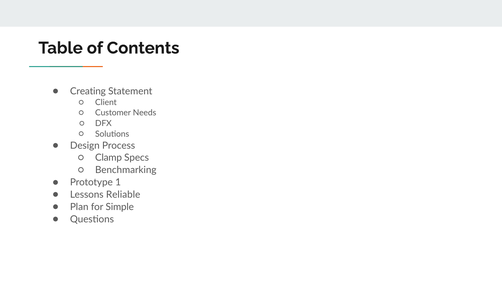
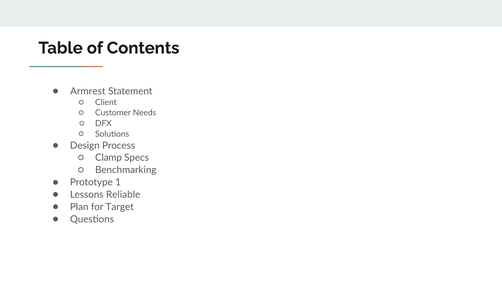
Creating: Creating -> Armrest (88, 91)
Simple: Simple -> Target (120, 207)
